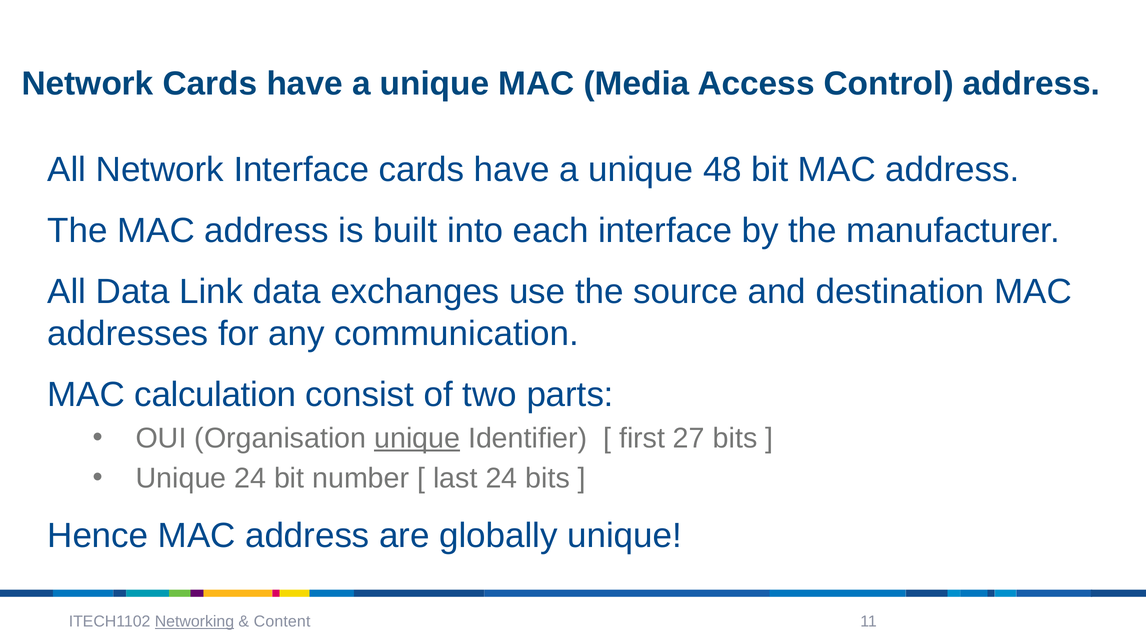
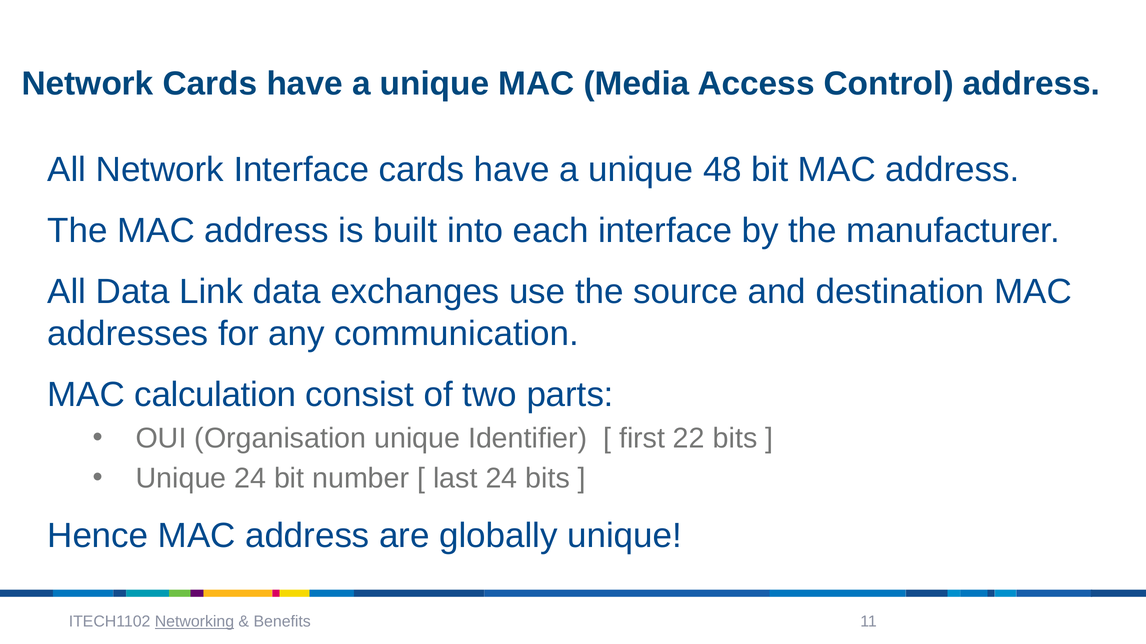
unique underline: present -> none (417, 439)
27: 27 -> 22 (689, 439)
Content: Content -> Benefits (282, 622)
